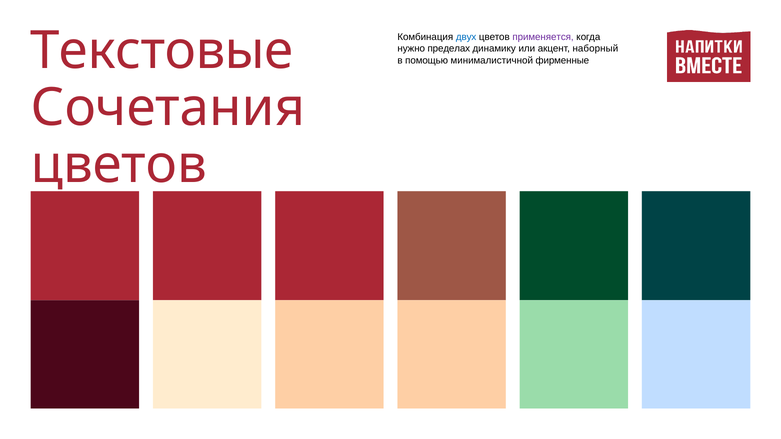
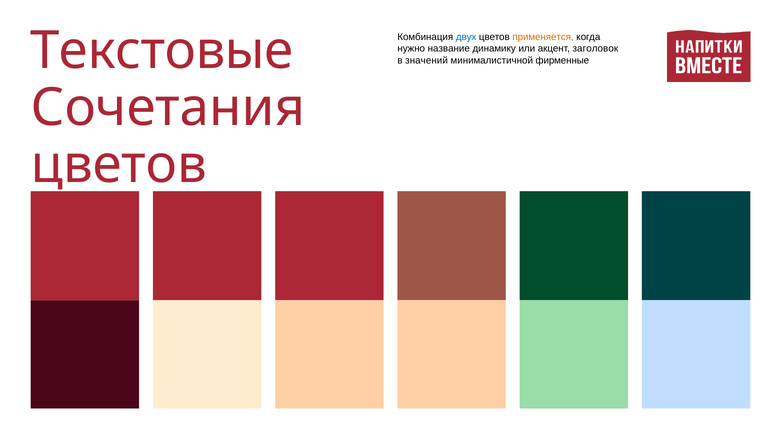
применяется colour: purple -> orange (543, 37)
пределах: пределах -> название (449, 49)
наборный: наборный -> заголовок (595, 49)
помощью: помощью -> значений (427, 60)
